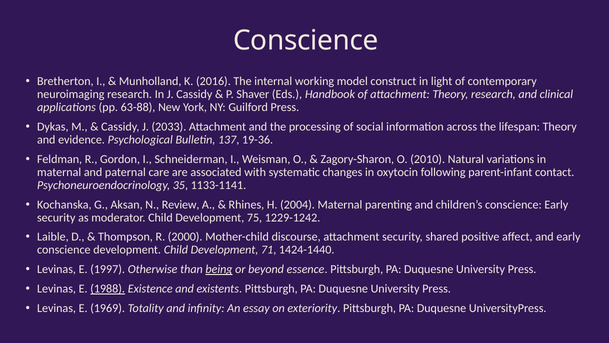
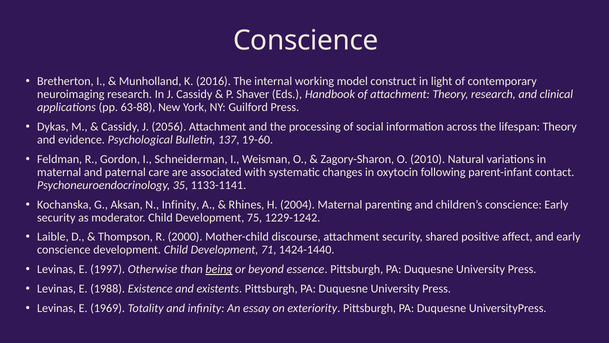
2033: 2033 -> 2056 (169, 127)
19-36: 19-36 -> 19-60 (258, 140)
N Review: Review -> Infinity (181, 204)
1988 underline: present -> none (108, 288)
